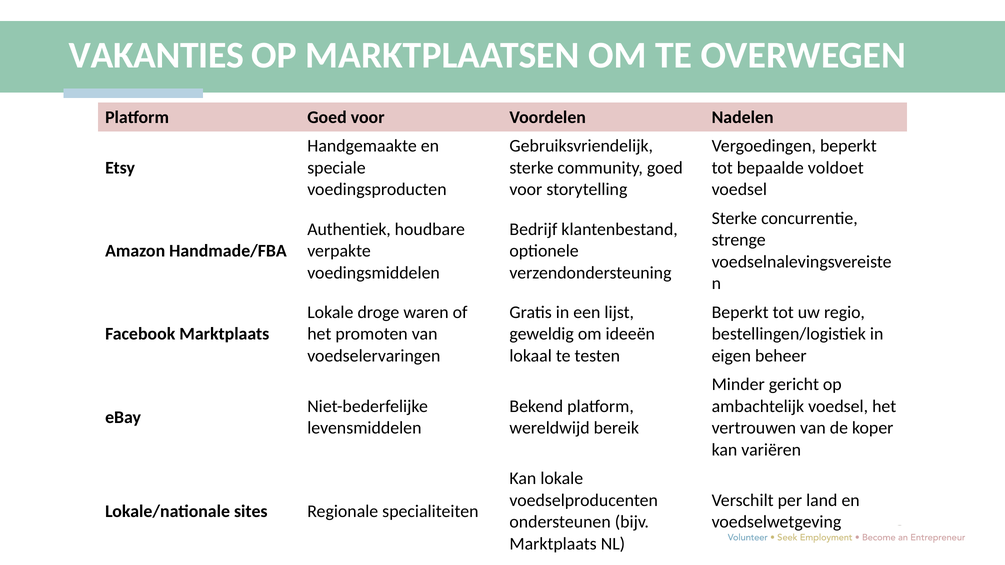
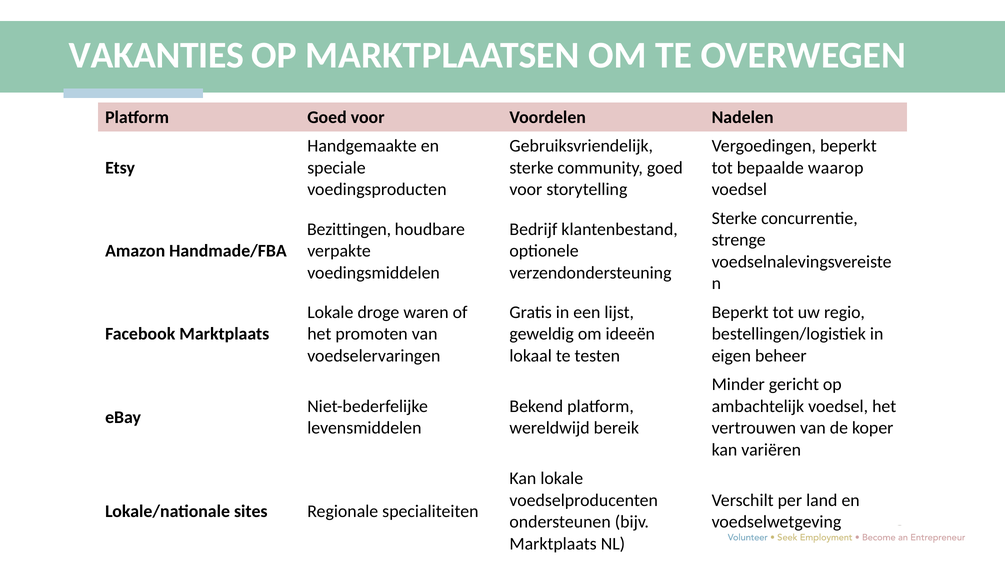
voldoet: voldoet -> waarop (836, 168)
Authentiek: Authentiek -> Bezittingen (349, 229)
